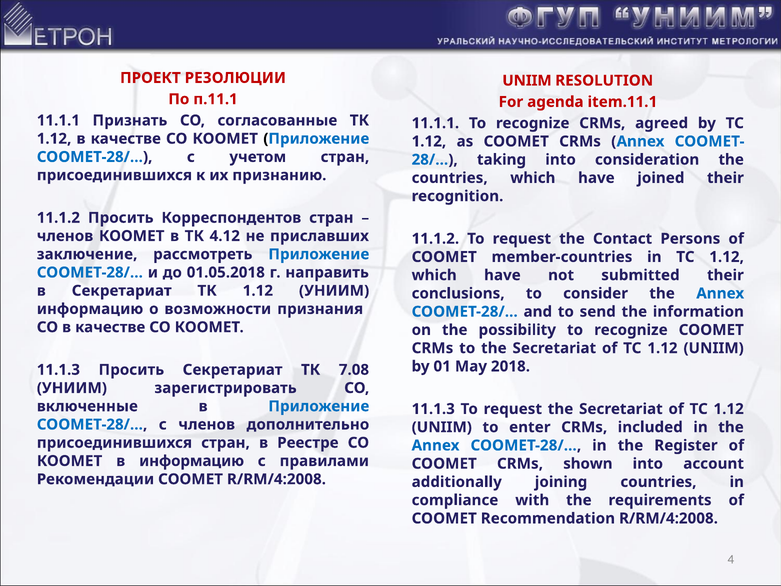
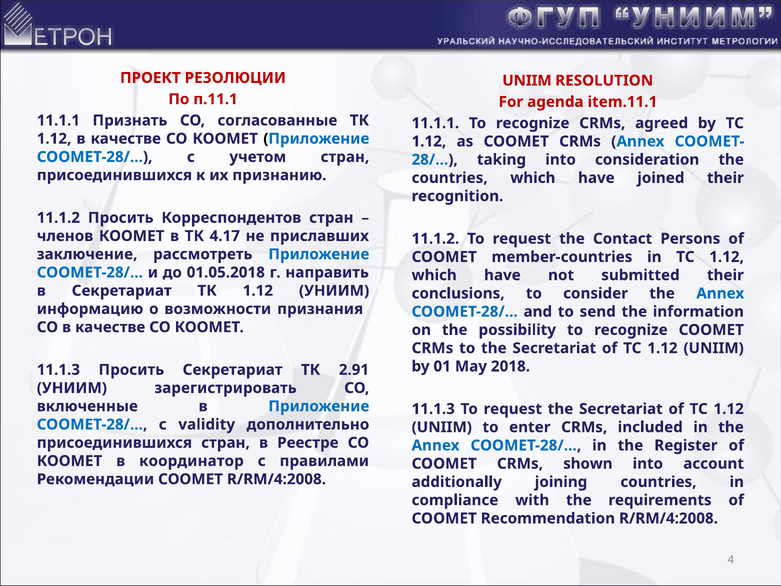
4.12: 4.12 -> 4.17 (225, 236)
7.08: 7.08 -> 2.91 (354, 370)
с членов: членов -> validity (207, 424)
в информацию: информацию -> координатор (191, 461)
